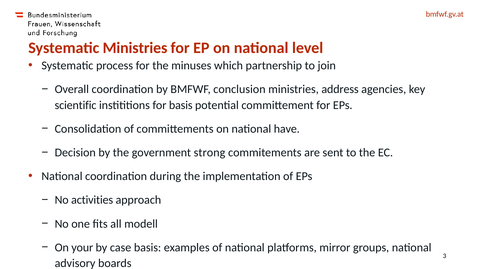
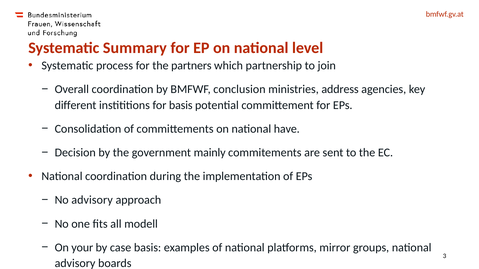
Systematic Ministries: Ministries -> Summary (135, 48)
minuses: minuses -> partners (191, 66)
scientific: scientific -> different (76, 105)
strong: strong -> mainly (210, 153)
No activities: activities -> advisory (92, 200)
